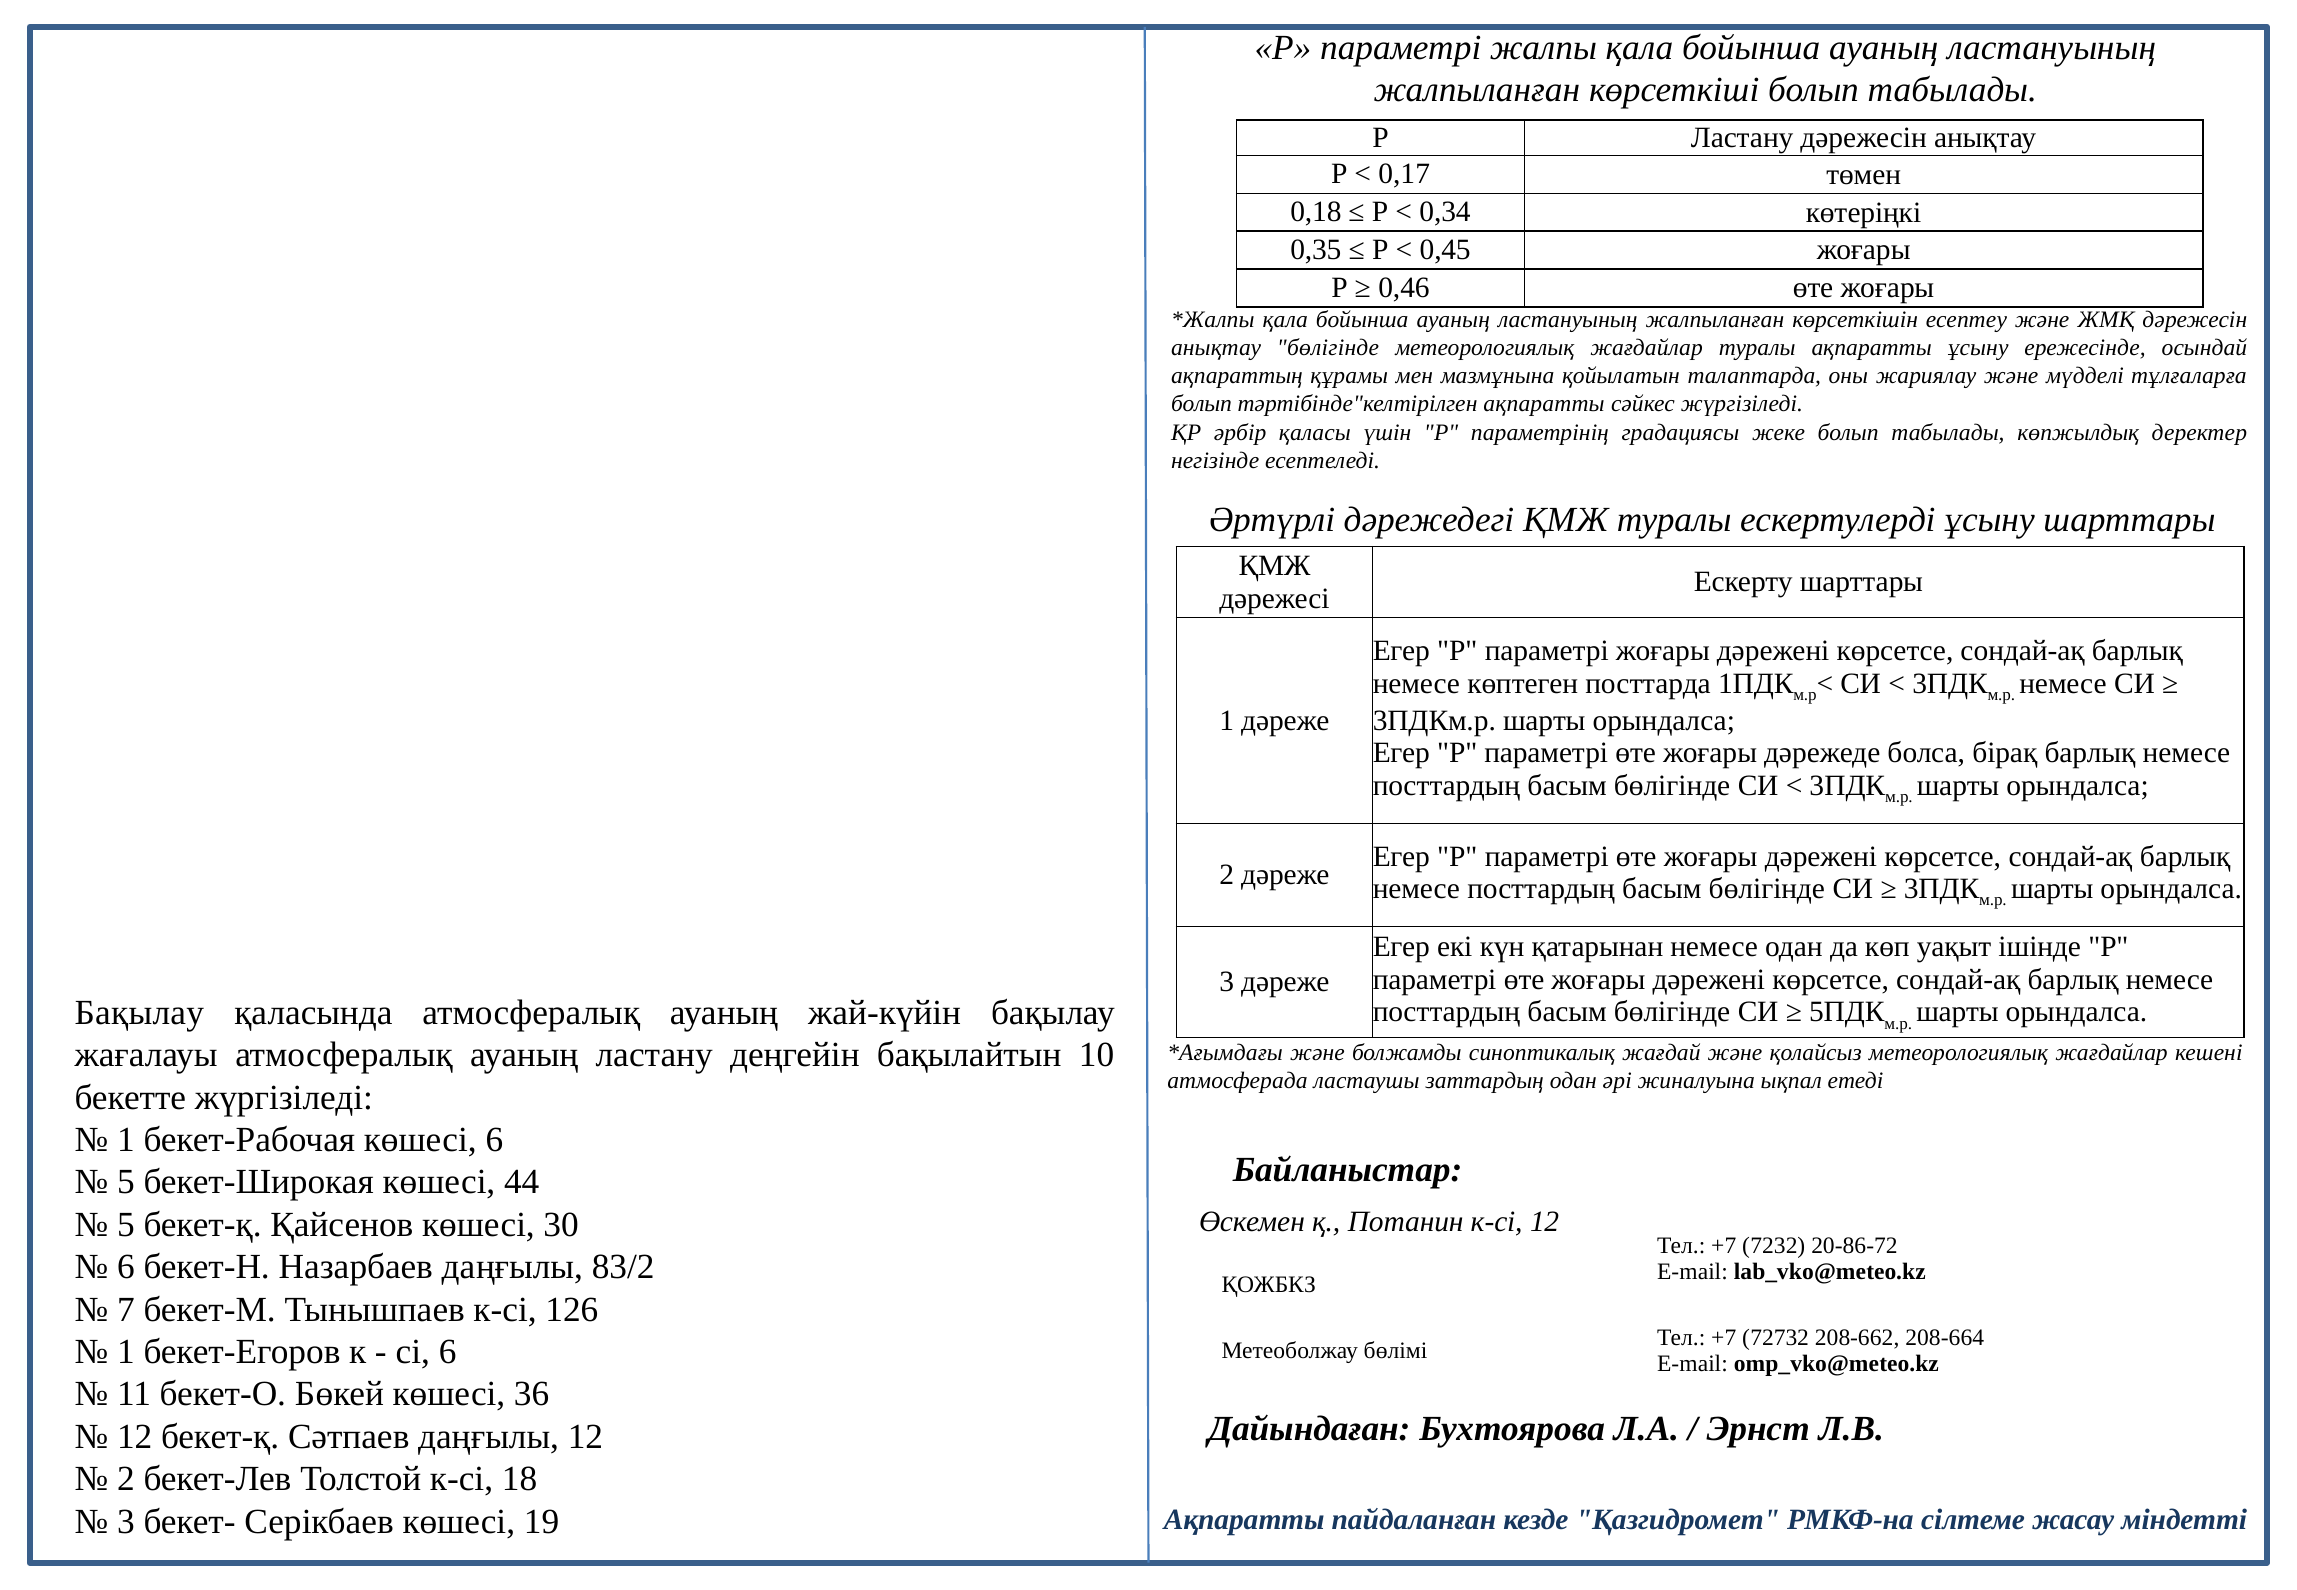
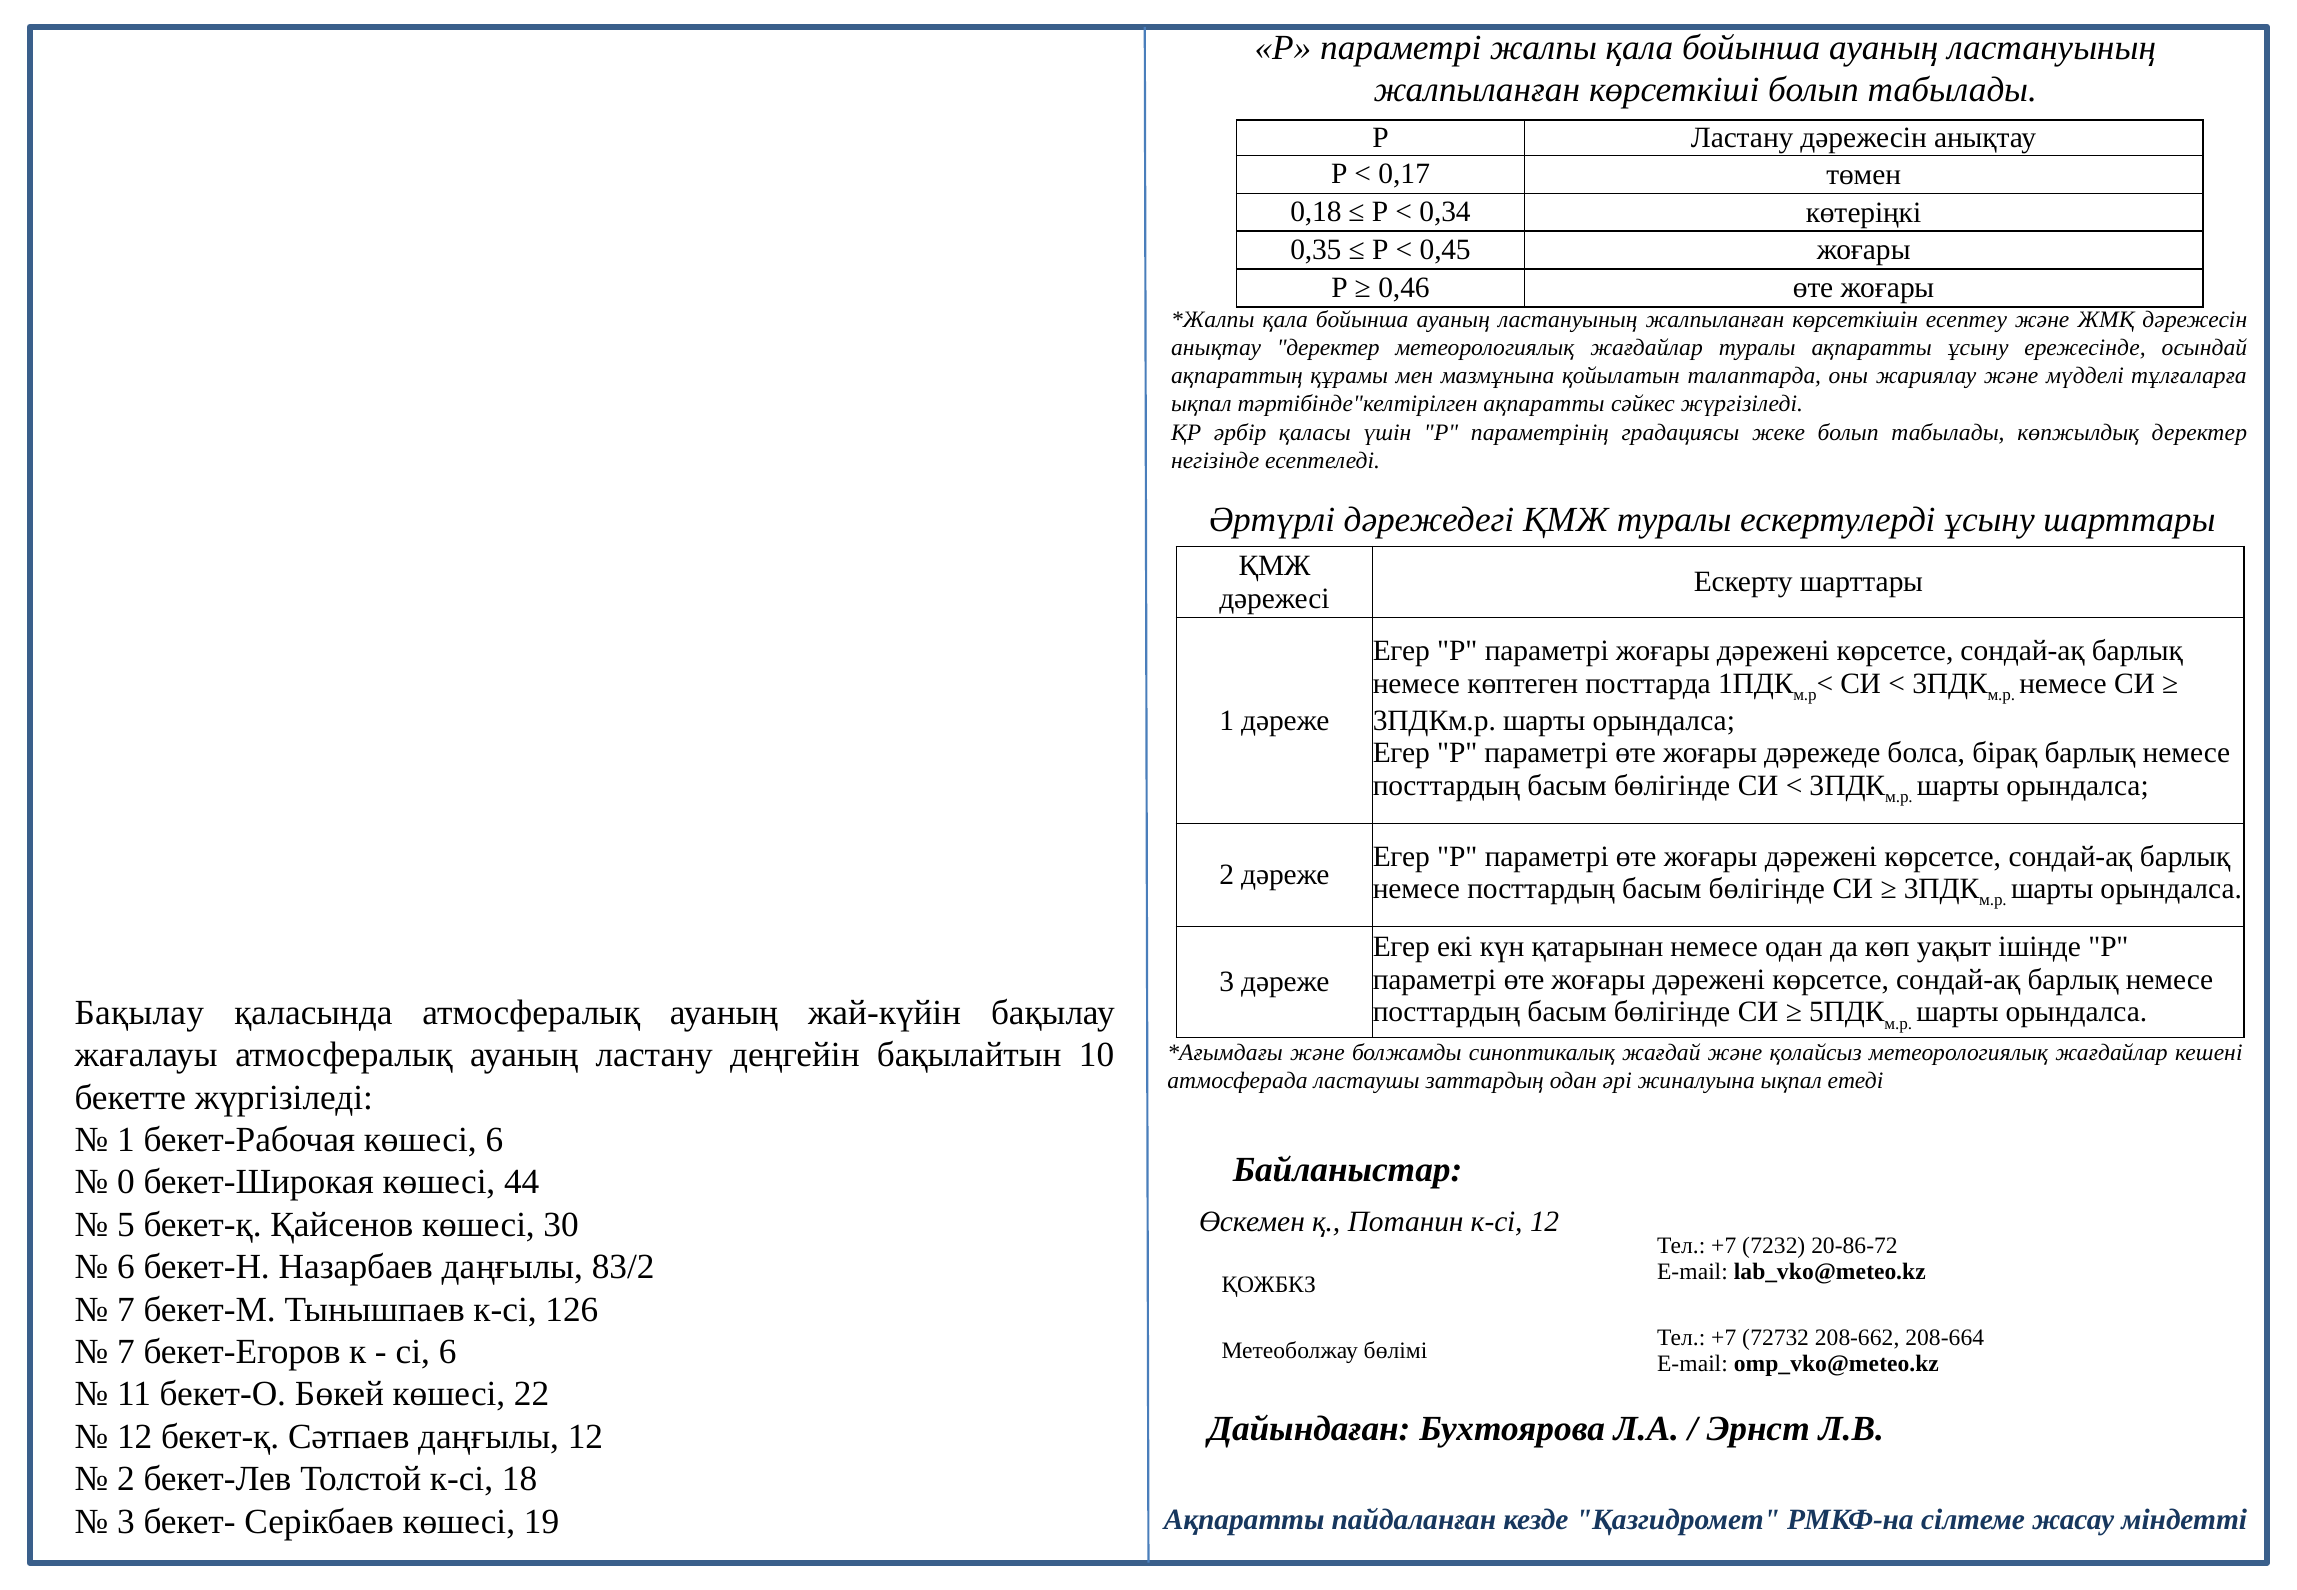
анықтау бөлігінде: бөлігінде -> деректер (1328, 348)
болып: болып -> ықпал (1201, 404)
5: 5 -> 0 (126, 1182)
1: 1 -> 7 (126, 1352)
36: 36 -> 22 (532, 1394)
